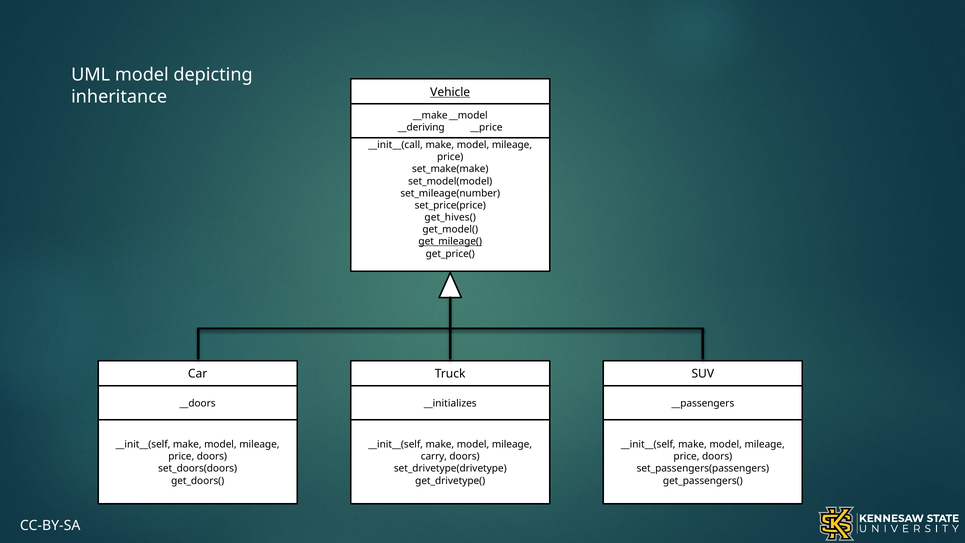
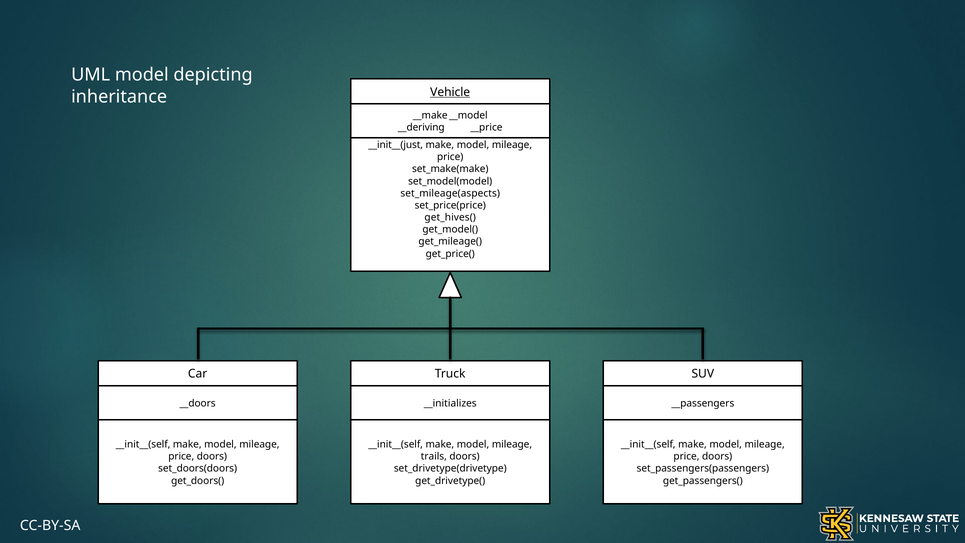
__init__(call: __init__(call -> __init__(just (396, 145)
set_mileage(number: set_mileage(number -> set_mileage(aspects (450, 193)
get_mileage( underline: present -> none (450, 242)
carry: carry -> trails (434, 456)
